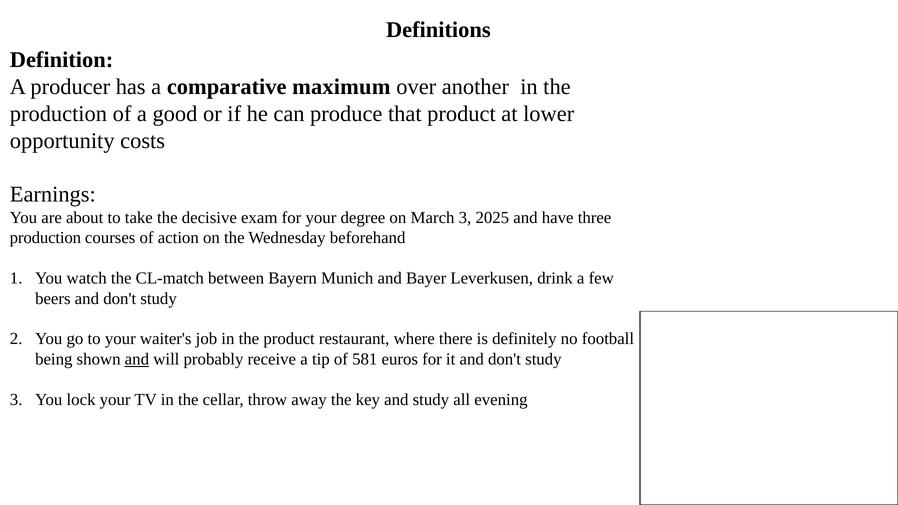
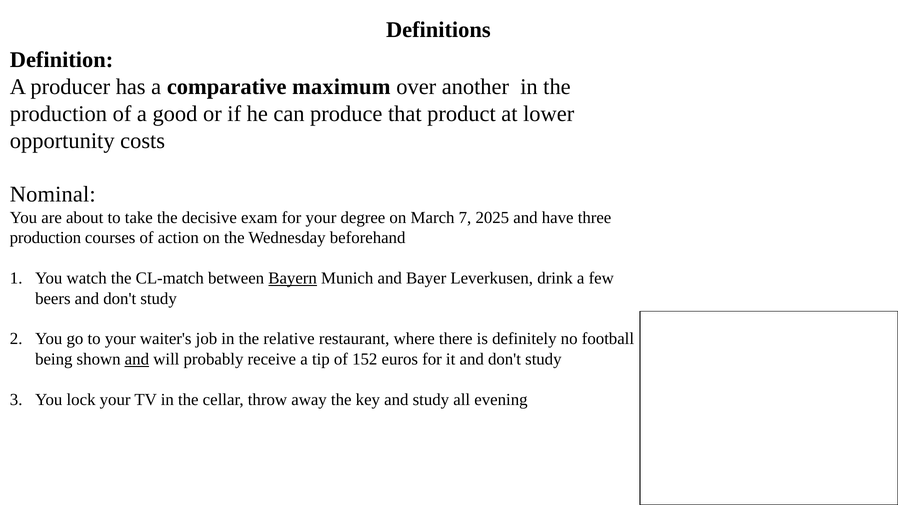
Earnings: Earnings -> Nominal (53, 195)
March 3: 3 -> 7 (465, 218)
Bayern underline: none -> present (293, 278)
the product: product -> relative (289, 339)
581: 581 -> 152 (365, 359)
